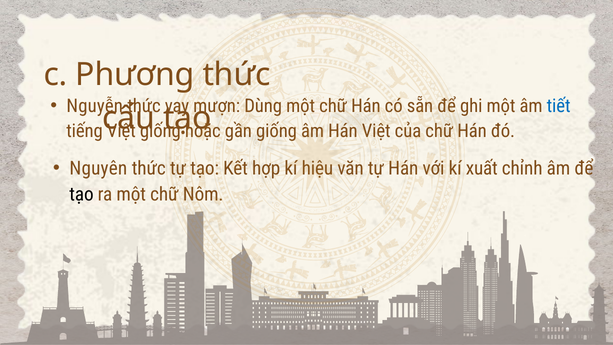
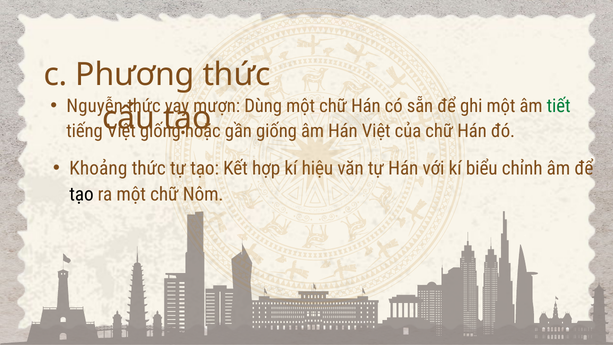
tiết colour: blue -> green (559, 106)
Nguyên: Nguyên -> Khoảng (98, 168)
xuất: xuất -> biểu (482, 168)
